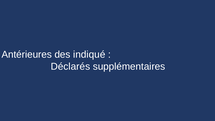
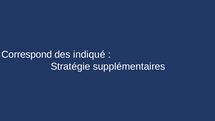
Antérieures: Antérieures -> Correspond (27, 54)
Déclarés: Déclarés -> Stratégie (70, 66)
